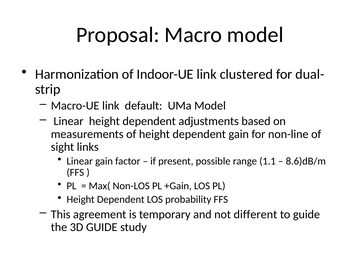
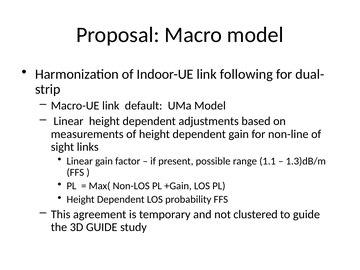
clustered: clustered -> following (246, 74)
8.6)dB/m: 8.6)dB/m -> 1.3)dB/m (306, 161)
different: different -> clustered (256, 214)
